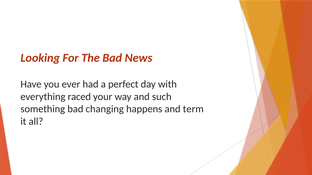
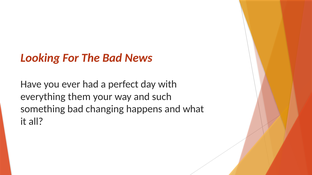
raced: raced -> them (79, 97)
term: term -> what (193, 109)
